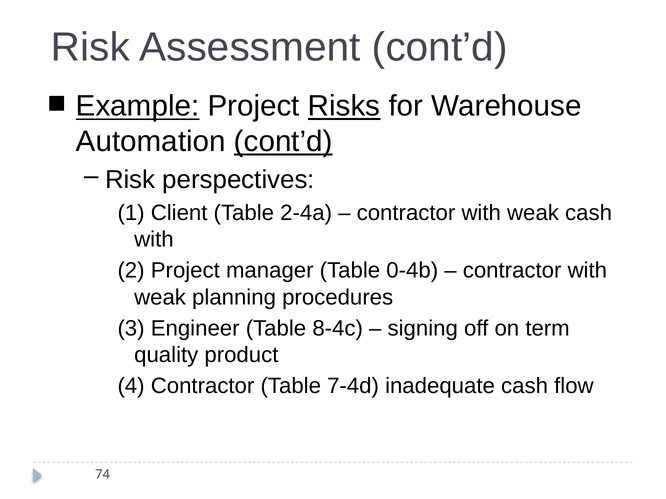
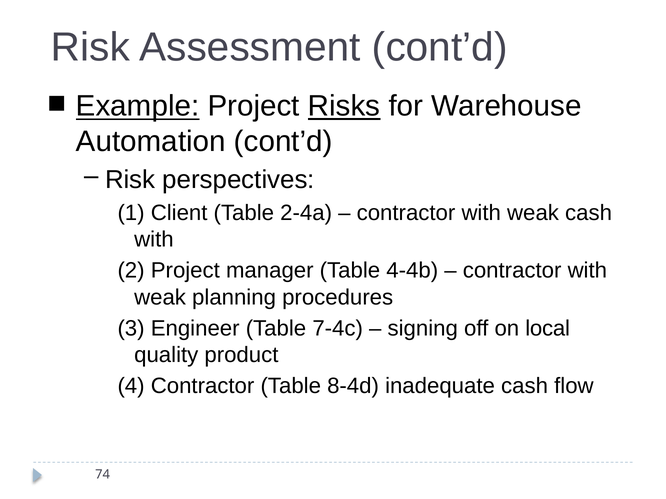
cont’d underline: present -> none (283, 142)
0-4b: 0-4b -> 4-4b (412, 271)
8-4c: 8-4c -> 7-4c (338, 329)
term: term -> local (548, 329)
7-4d: 7-4d -> 8-4d (353, 386)
